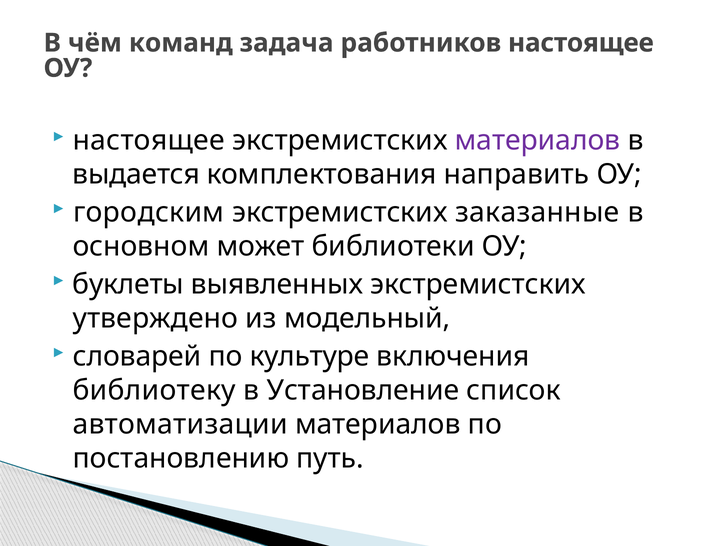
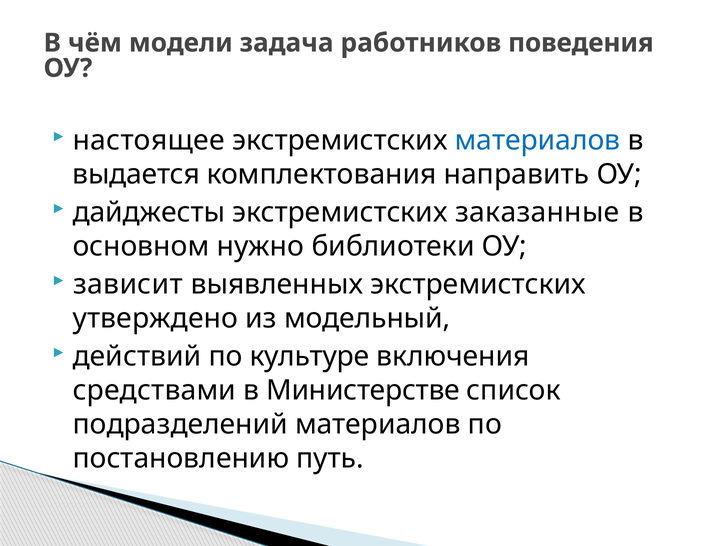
команд: команд -> модели (181, 43)
работников настоящее: настоящее -> поведения (581, 43)
материалов colour: purple -> blue (538, 140)
городским: городским -> дайджесты (149, 213)
может: может -> нужно (260, 247)
буклеты: буклеты -> зависит (128, 285)
словарей: словарей -> действий (137, 357)
библиотеку: библиотеку -> средствами (154, 391)
Установление: Установление -> Министерстве (363, 391)
автоматизации: автоматизации -> подразделений (180, 425)
